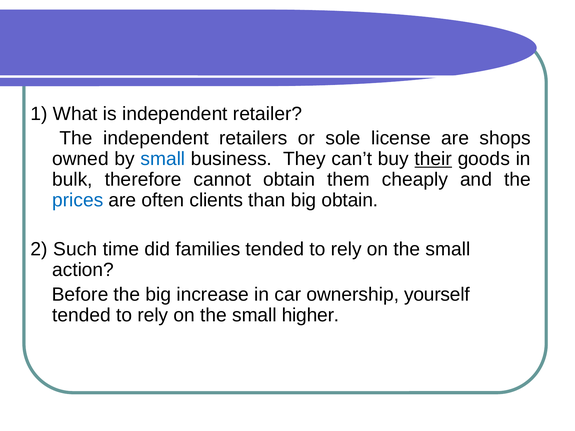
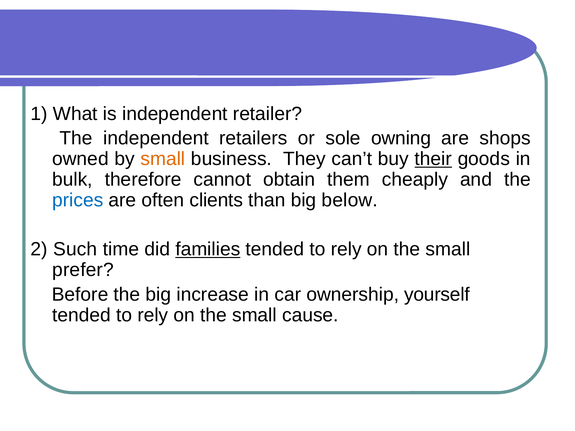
license: license -> owning (401, 138)
small colour: blue -> orange (163, 159)
big obtain: obtain -> below (350, 200)
families underline: none -> present (208, 249)
action: action -> prefer (83, 270)
higher: higher -> cause (310, 315)
